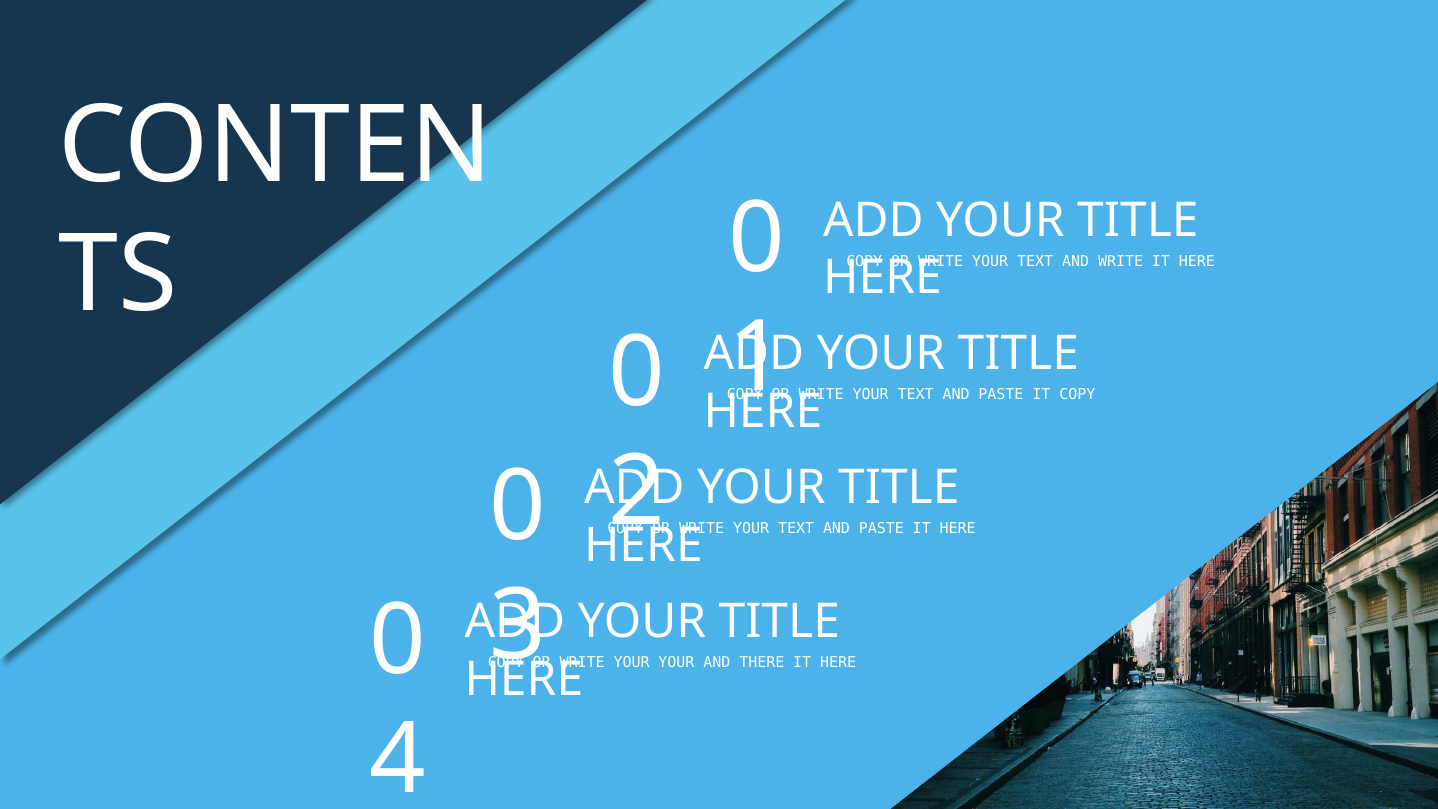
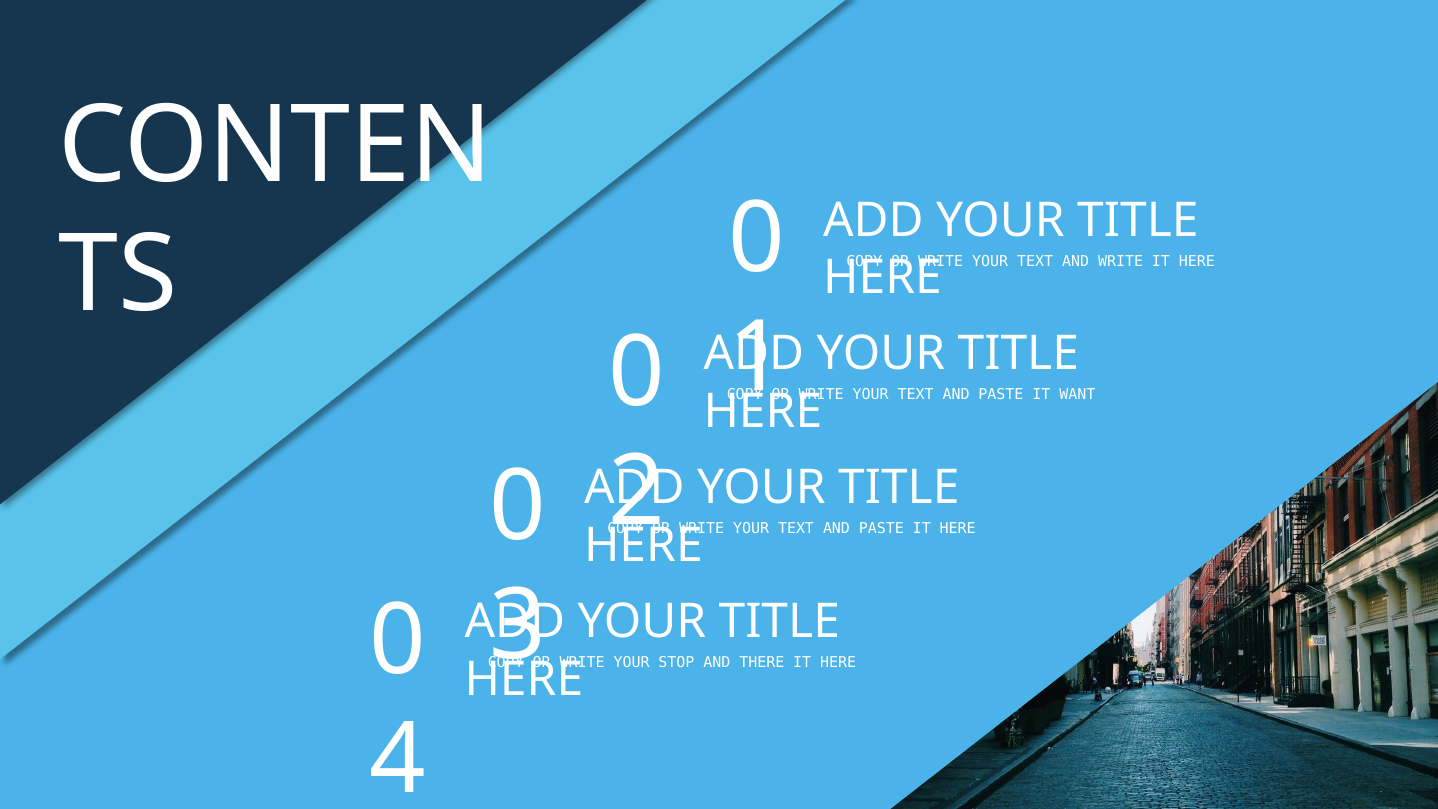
IT COPY: COPY -> WANT (1077, 395)
YOUR YOUR: YOUR -> STOP (677, 663)
